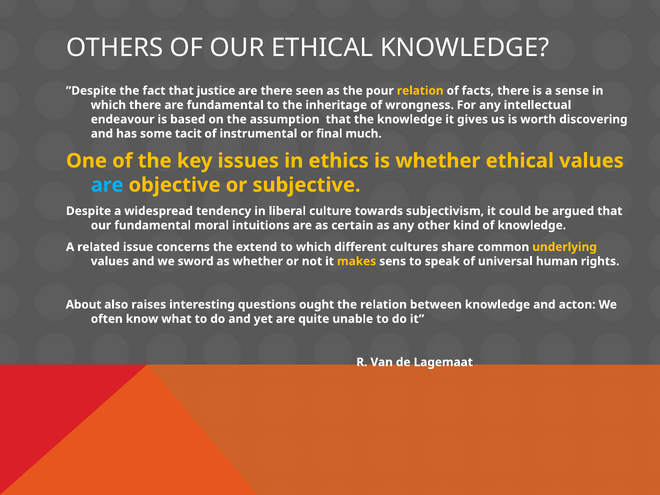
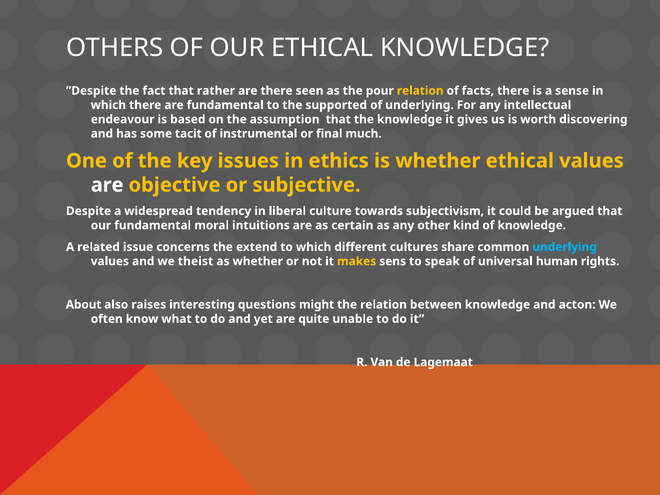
justice: justice -> rather (216, 91)
inheritage: inheritage -> supported (336, 105)
of wrongness: wrongness -> underlying (419, 105)
are colour: light blue -> white (107, 185)
underlying colour: yellow -> light blue (565, 247)
sword: sword -> theist (196, 261)
ought: ought -> might (317, 305)
